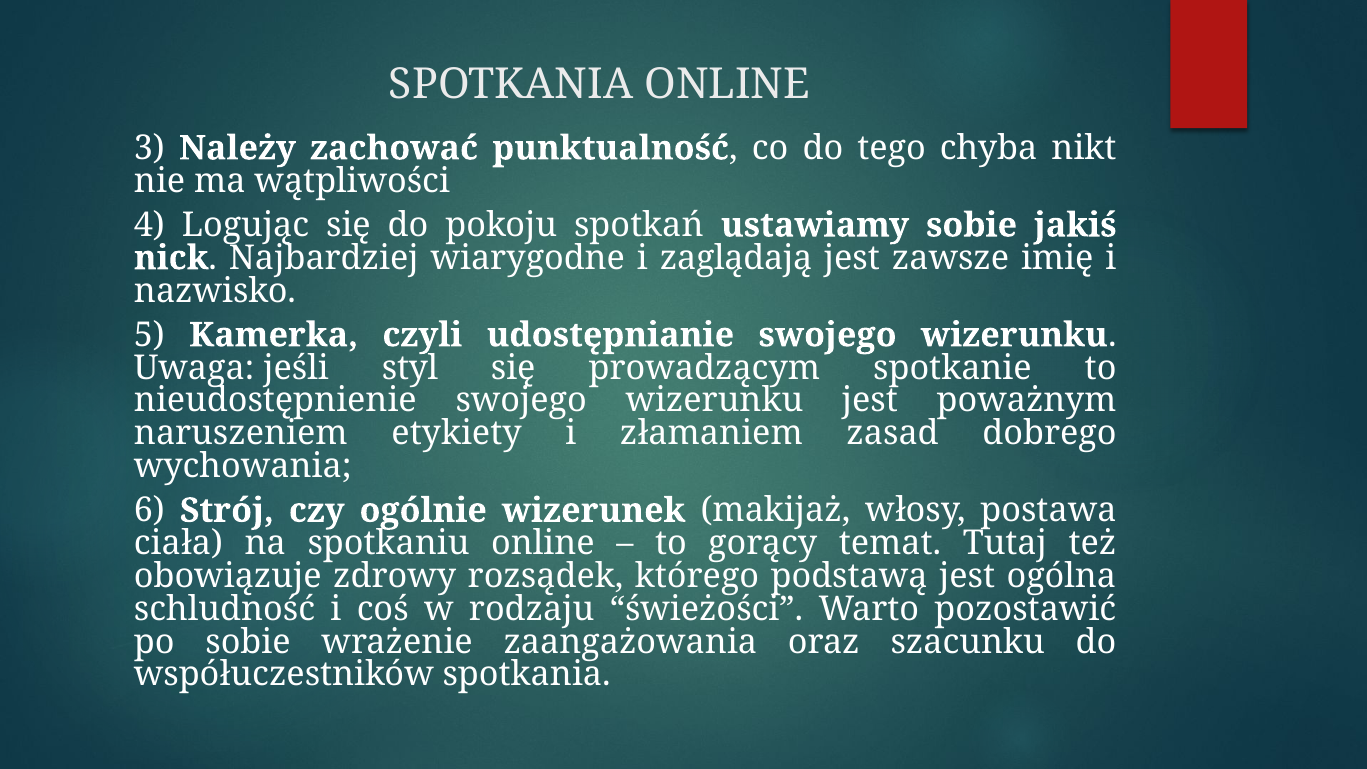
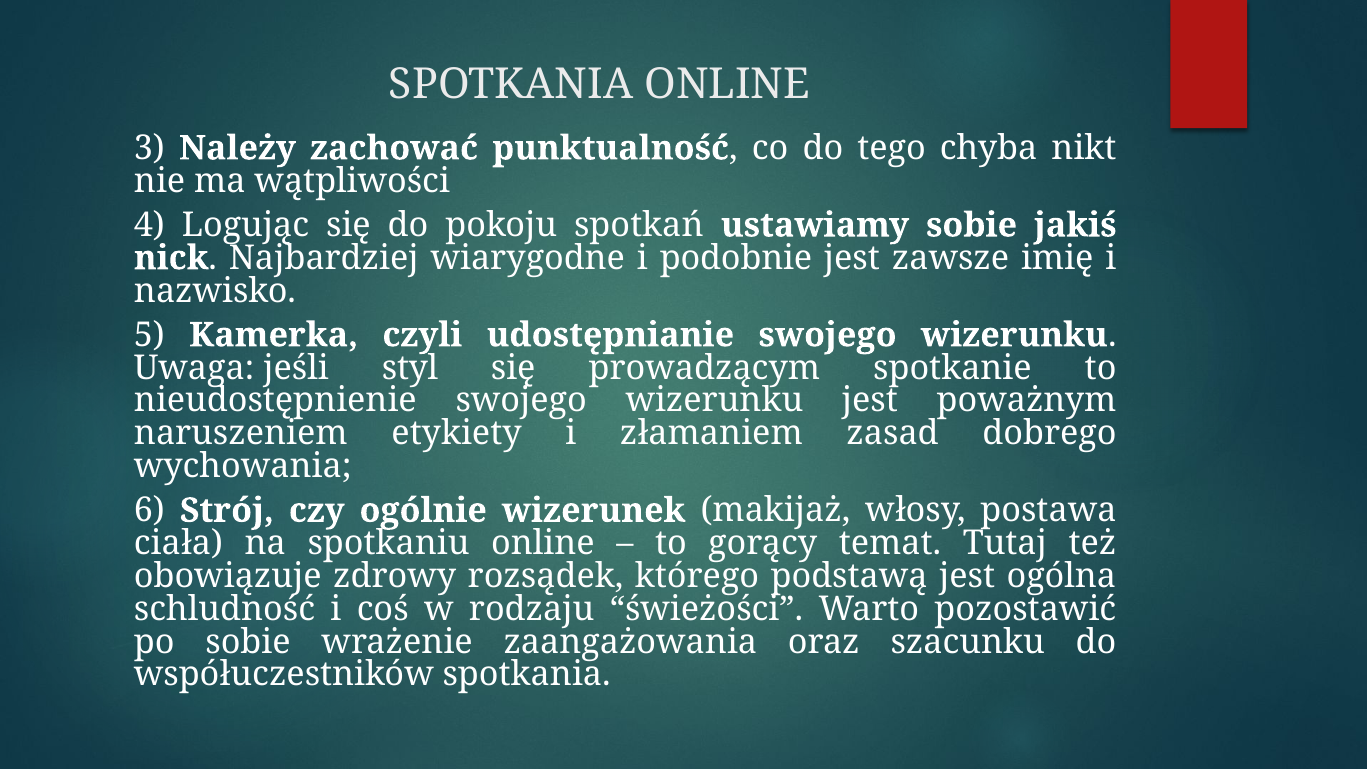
zaglądają: zaglądają -> podobnie (736, 258)
